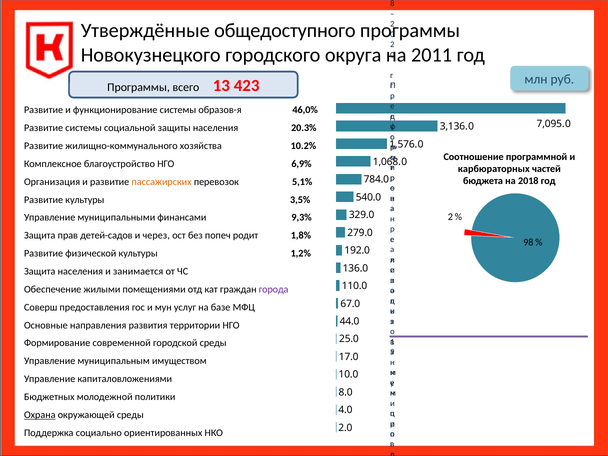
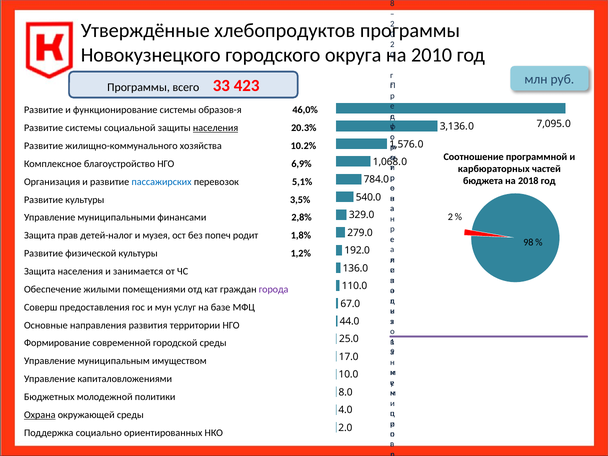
общедоступного: общедоступного -> хлебопродуктов (285, 31)
2011: 2011 -> 2010 (432, 55)
13: 13 -> 33 (221, 86)
населения underline: none -> present (216, 128)
пассажирских colour: orange -> blue (162, 182)
9,3%: 9,3% -> 2,8% (302, 218)
детей-садов: детей-садов -> детей-налог (106, 236)
через: через -> музея (156, 236)
